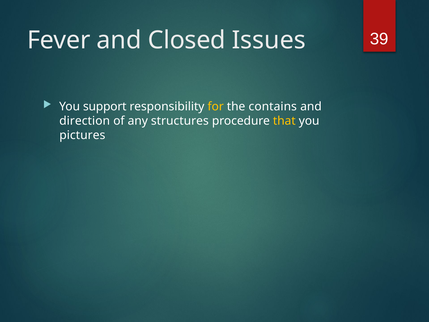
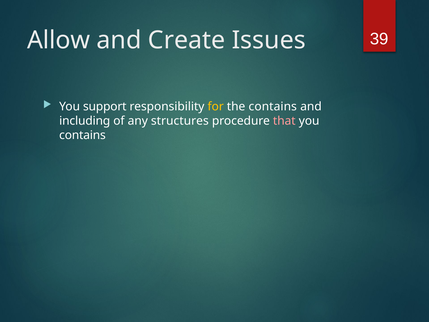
Fever: Fever -> Allow (59, 40)
Closed: Closed -> Create (187, 40)
direction: direction -> including (85, 121)
that colour: yellow -> pink (284, 121)
pictures: pictures -> contains (82, 135)
